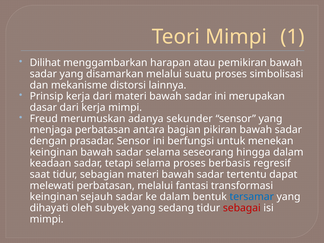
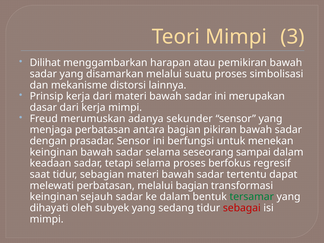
1: 1 -> 3 (292, 37)
hingga: hingga -> sampai (253, 152)
berbasis: berbasis -> berfokus (230, 163)
melalui fantasi: fantasi -> bagian (192, 186)
tersamar colour: blue -> green (252, 197)
